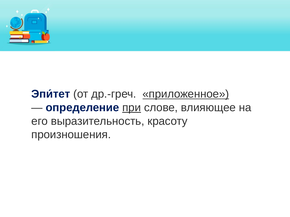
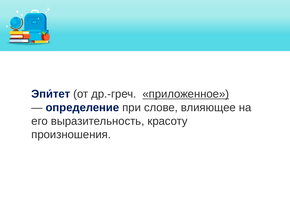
при underline: present -> none (132, 108)
